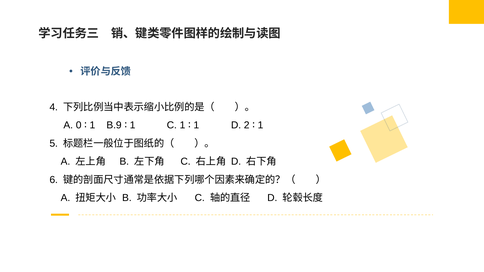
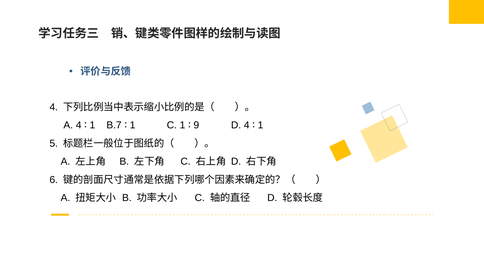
A 0: 0 -> 4 (79, 125)
B.9: B.9 -> B.7 (114, 125)
1 1: 1 -> 9 (196, 125)
D 2: 2 -> 4 (247, 125)
